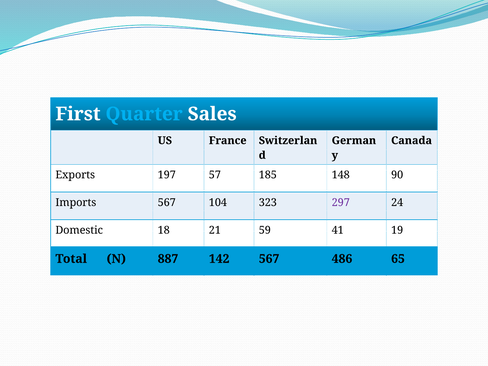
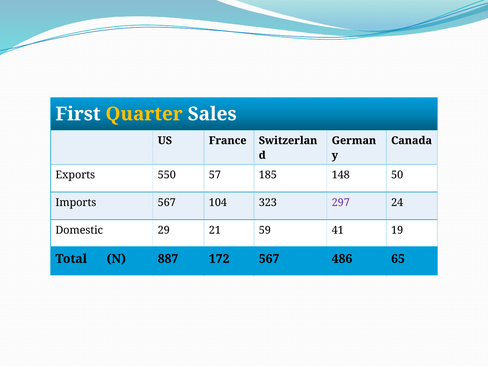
Quarter colour: light blue -> yellow (144, 114)
197: 197 -> 550 (167, 175)
90: 90 -> 50 (397, 175)
18: 18 -> 29 (164, 230)
142: 142 -> 172 (219, 259)
